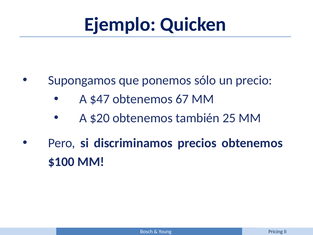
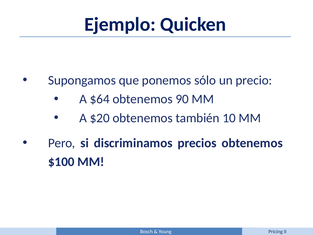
$47: $47 -> $64 (100, 99)
67: 67 -> 90 (182, 99)
25: 25 -> 10 (229, 118)
